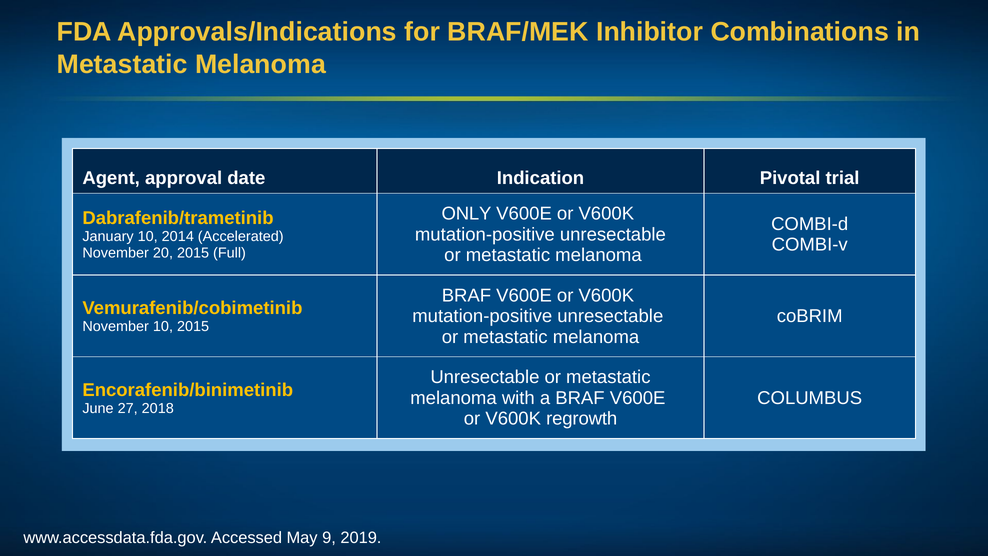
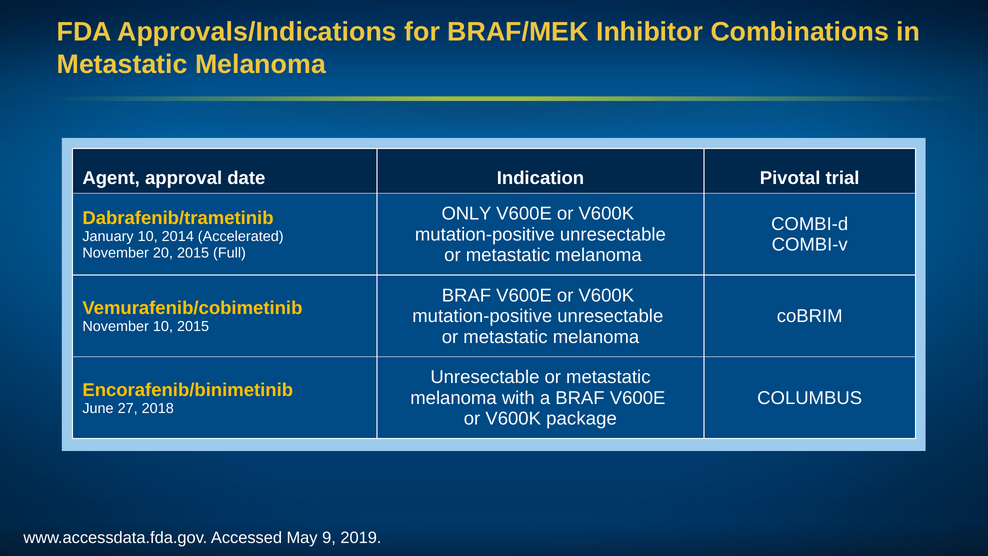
regrowth: regrowth -> package (582, 419)
